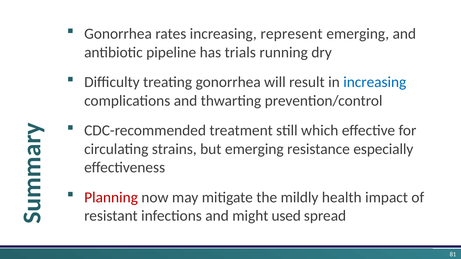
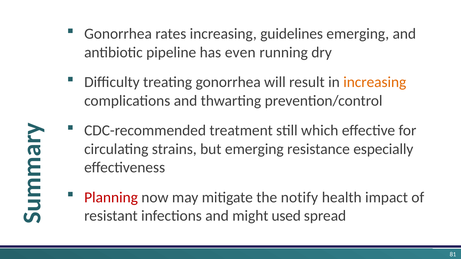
represent: represent -> guidelines (292, 34)
trials: trials -> even (240, 52)
increasing colour: blue -> orange (375, 82)
mildly: mildly -> notify (299, 198)
